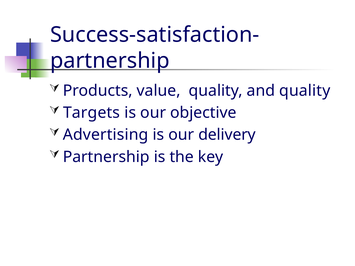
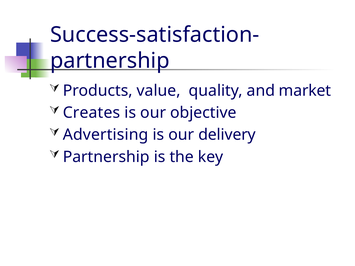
and quality: quality -> market (305, 91)
Targets: Targets -> Creates (92, 113)
